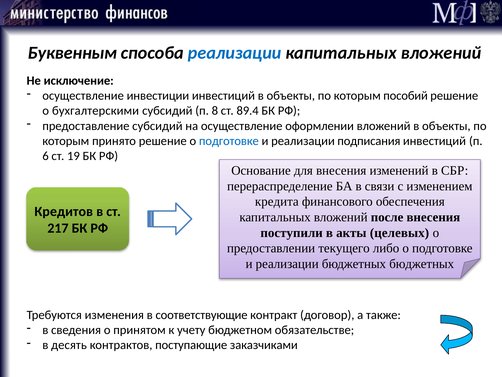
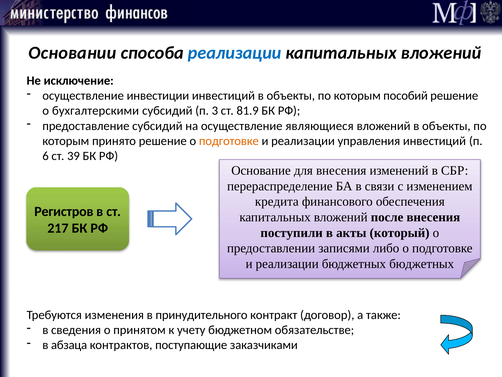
Буквенным: Буквенным -> Основании (72, 53)
8: 8 -> 3 (215, 111)
89.4: 89.4 -> 81.9 (248, 111)
оформлении: оформлении -> являющиеся (320, 126)
подготовке colour: blue -> orange (229, 141)
подписания: подписания -> управления (369, 141)
19: 19 -> 39 (73, 156)
Кредитов: Кредитов -> Регистров (64, 211)
целевых: целевых -> который (400, 232)
текущего: текущего -> записями (344, 248)
соответствующие: соответствующие -> принудительного (202, 315)
десять: десять -> абзаца (69, 345)
